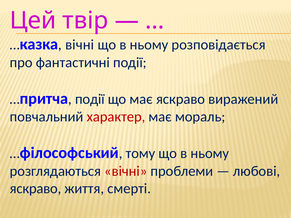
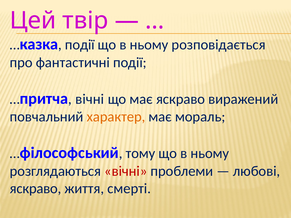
вічні: вічні -> події (80, 45)
події: події -> вічні (90, 99)
характер colour: red -> orange (116, 117)
